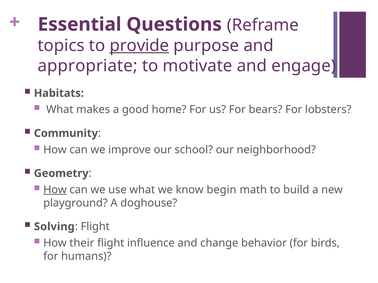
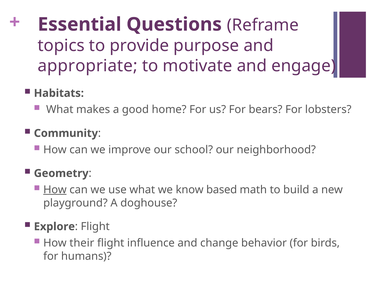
provide underline: present -> none (139, 46)
begin: begin -> based (222, 190)
Solving: Solving -> Explore (54, 227)
